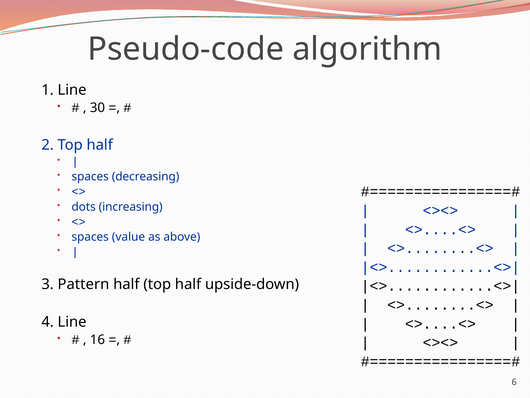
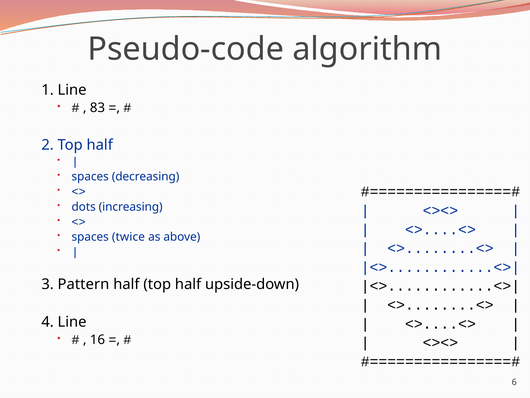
30: 30 -> 83 (97, 108)
value: value -> twice (128, 237)
